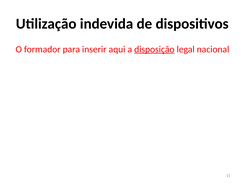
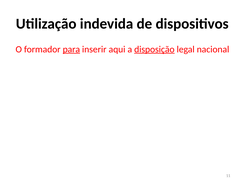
para underline: none -> present (71, 49)
